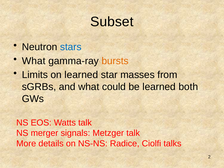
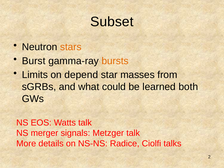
stars colour: blue -> orange (71, 47)
What: What -> Burst (34, 61)
on learned: learned -> depend (81, 75)
